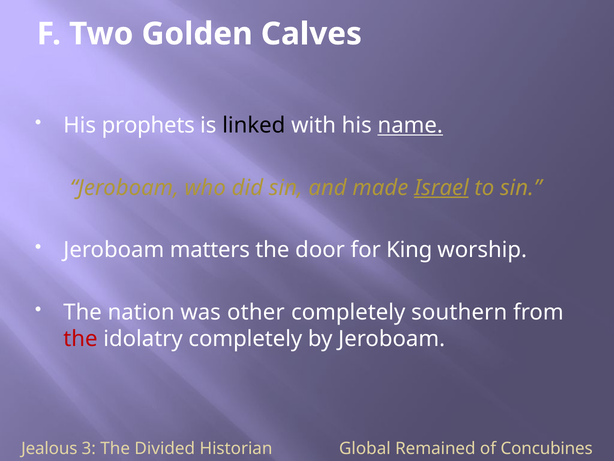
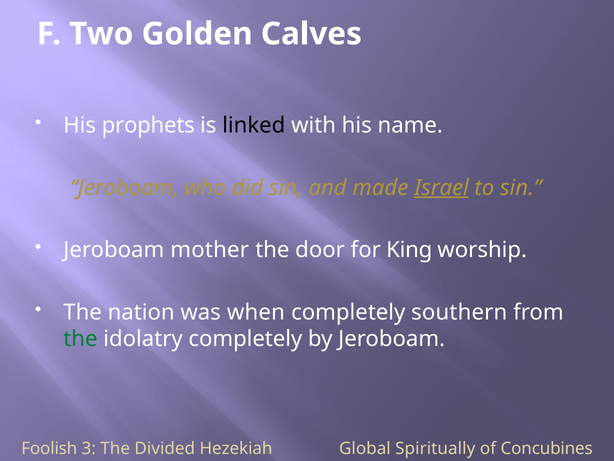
name underline: present -> none (410, 125)
matters: matters -> mother (210, 250)
other: other -> when (256, 312)
the colour: red -> green (80, 339)
Jealous: Jealous -> Foolish (49, 448)
Historian: Historian -> Hezekiah (236, 448)
Remained: Remained -> Spiritually (435, 448)
